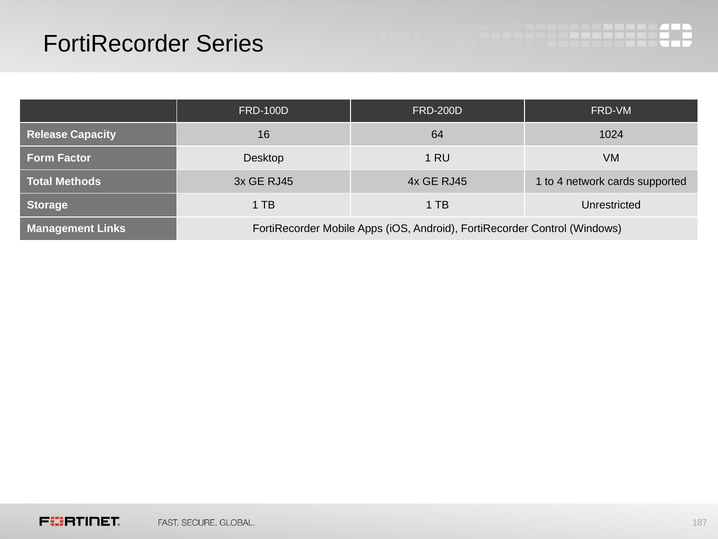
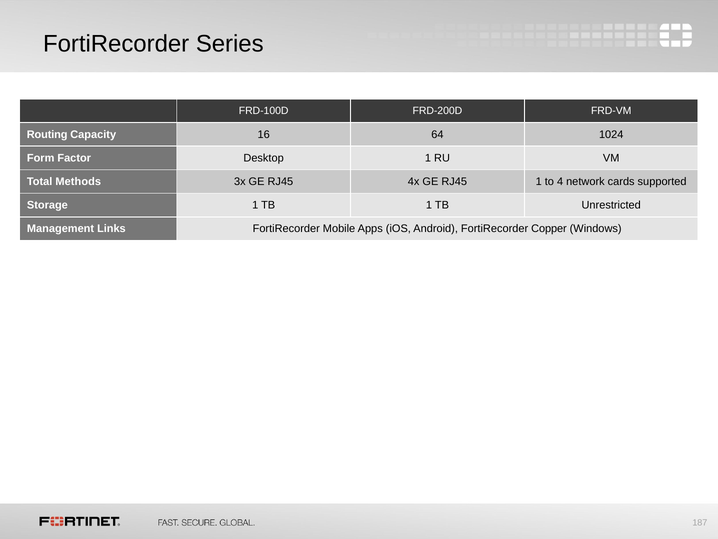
Release: Release -> Routing (47, 134)
Control: Control -> Copper (549, 229)
